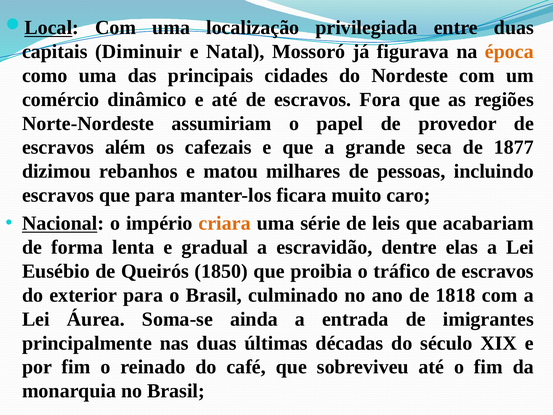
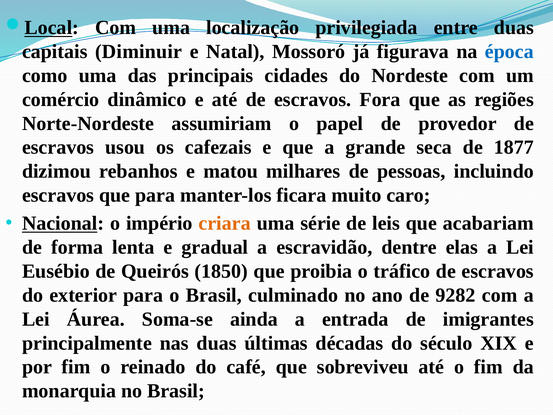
época colour: orange -> blue (509, 51)
além: além -> usou (125, 147)
1818: 1818 -> 9282 (456, 295)
